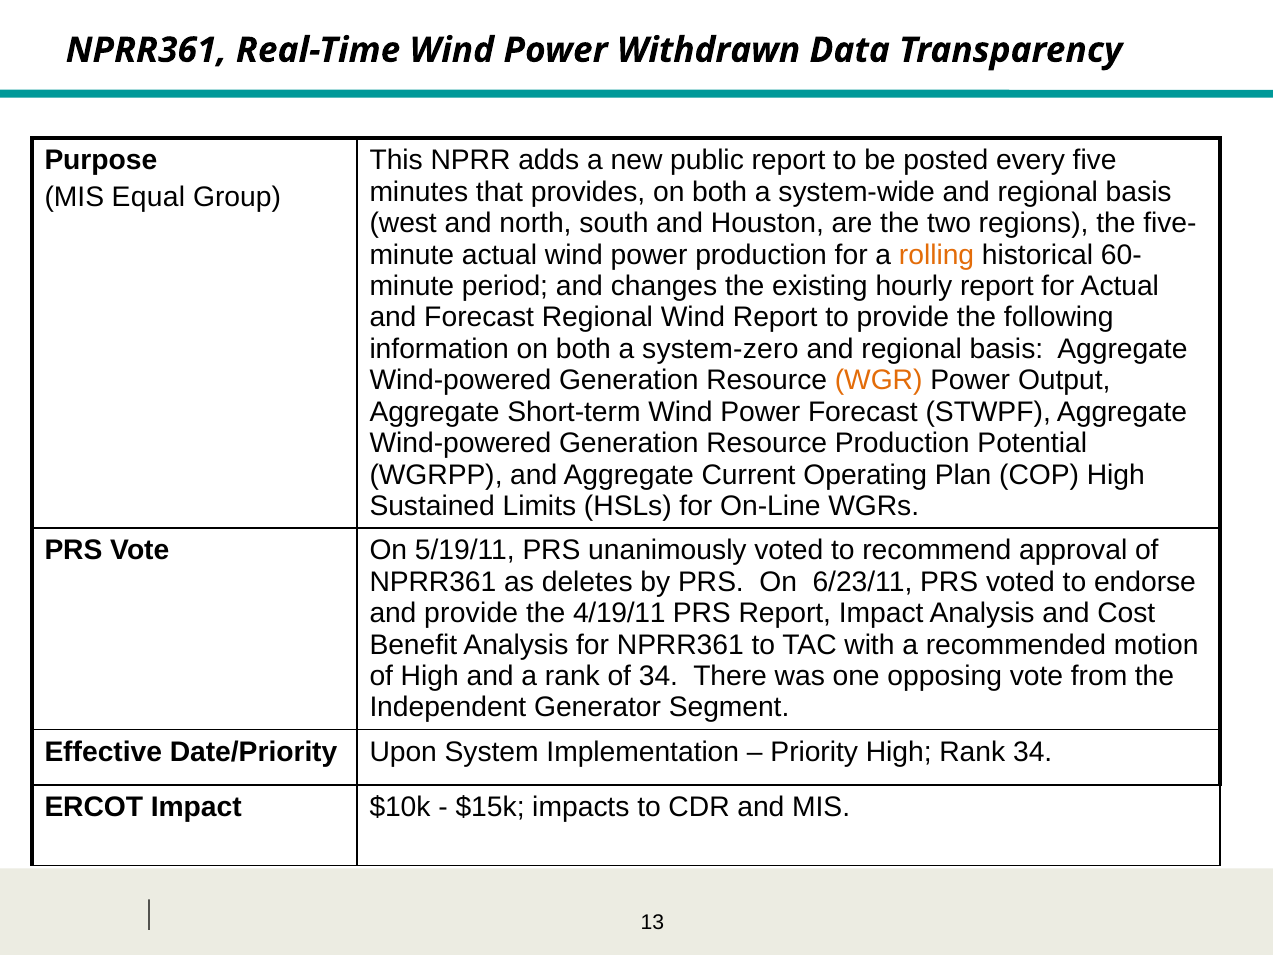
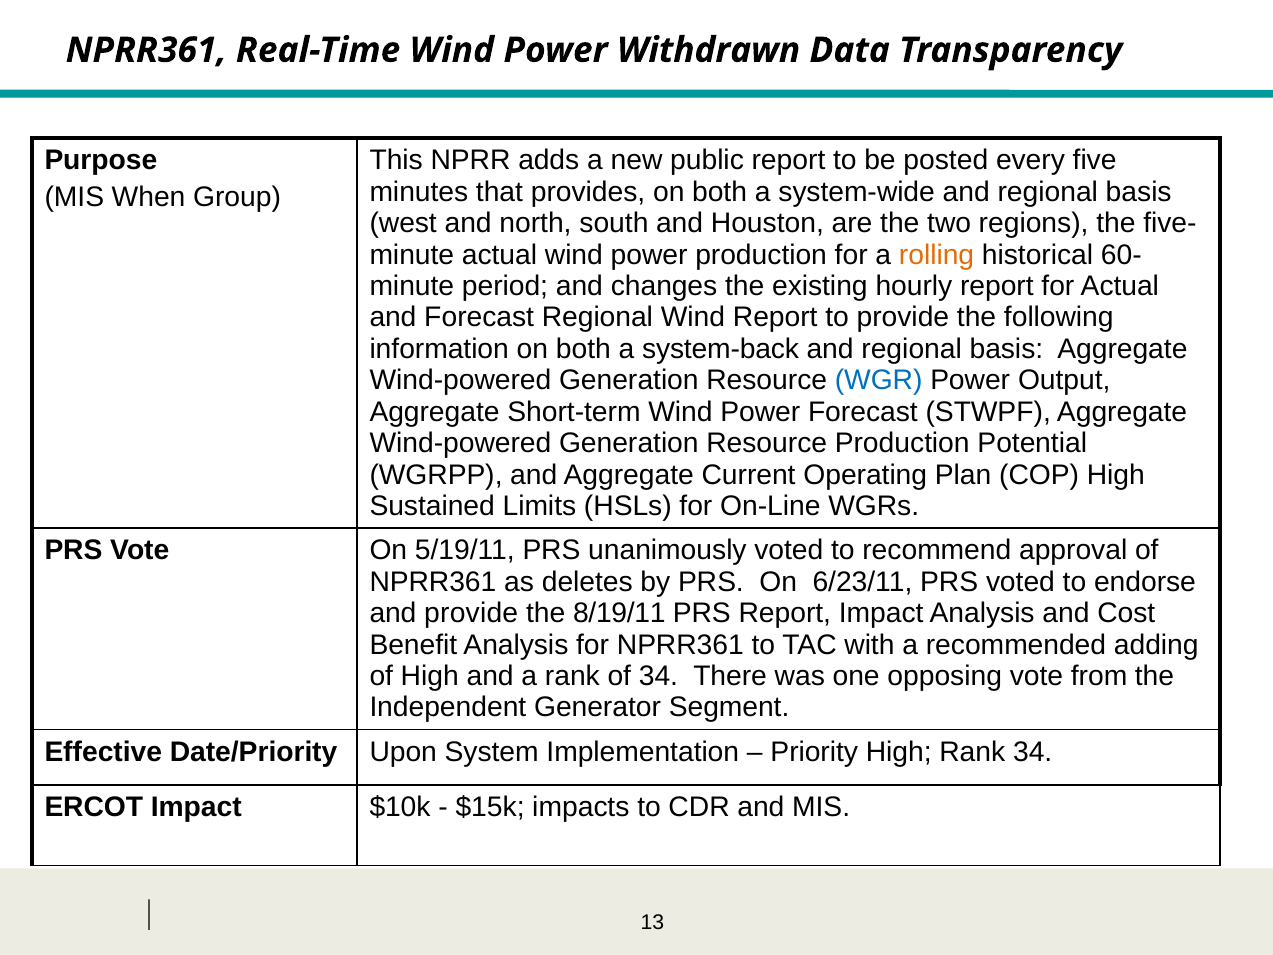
Equal: Equal -> When (149, 198)
system-zero: system-zero -> system-back (721, 349)
WGR colour: orange -> blue (879, 380)
4/19/11: 4/19/11 -> 8/19/11 (619, 613)
motion: motion -> adding (1156, 645)
